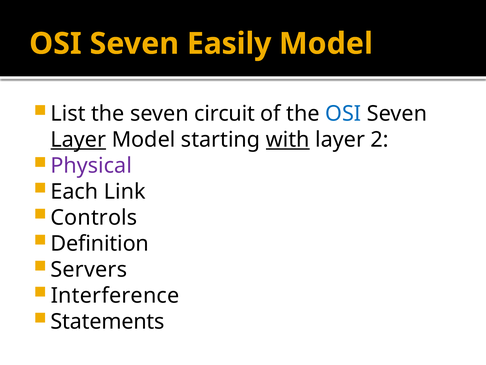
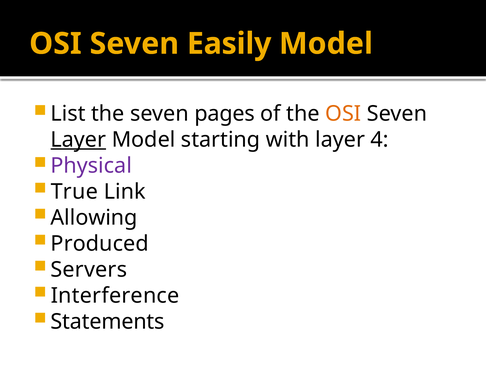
circuit: circuit -> pages (225, 114)
OSI colour: blue -> orange (343, 114)
with underline: present -> none (288, 140)
2: 2 -> 4 (380, 140)
Each: Each -> True (74, 191)
Controls: Controls -> Allowing (94, 217)
Definition: Definition -> Produced (100, 243)
